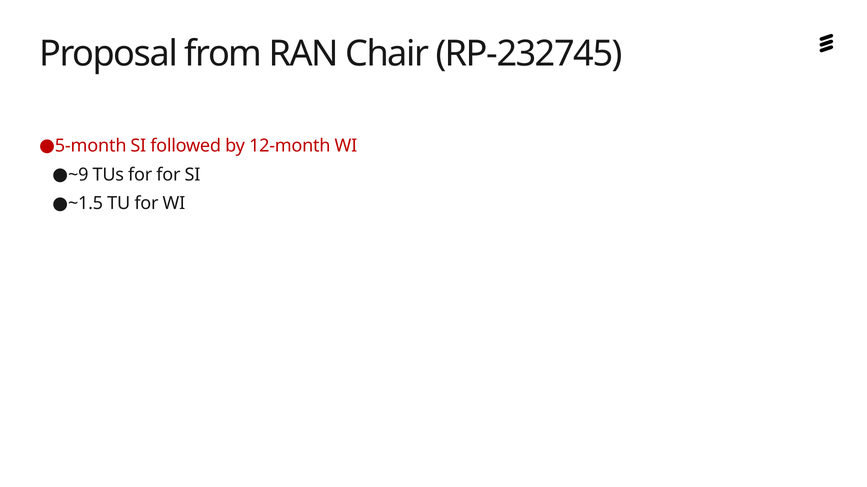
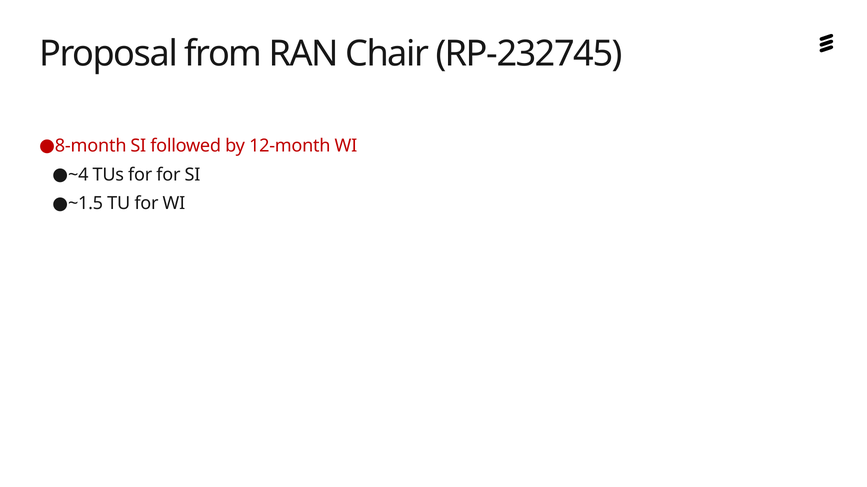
5-month: 5-month -> 8-month (91, 146)
~9: ~9 -> ~4 (78, 175)
